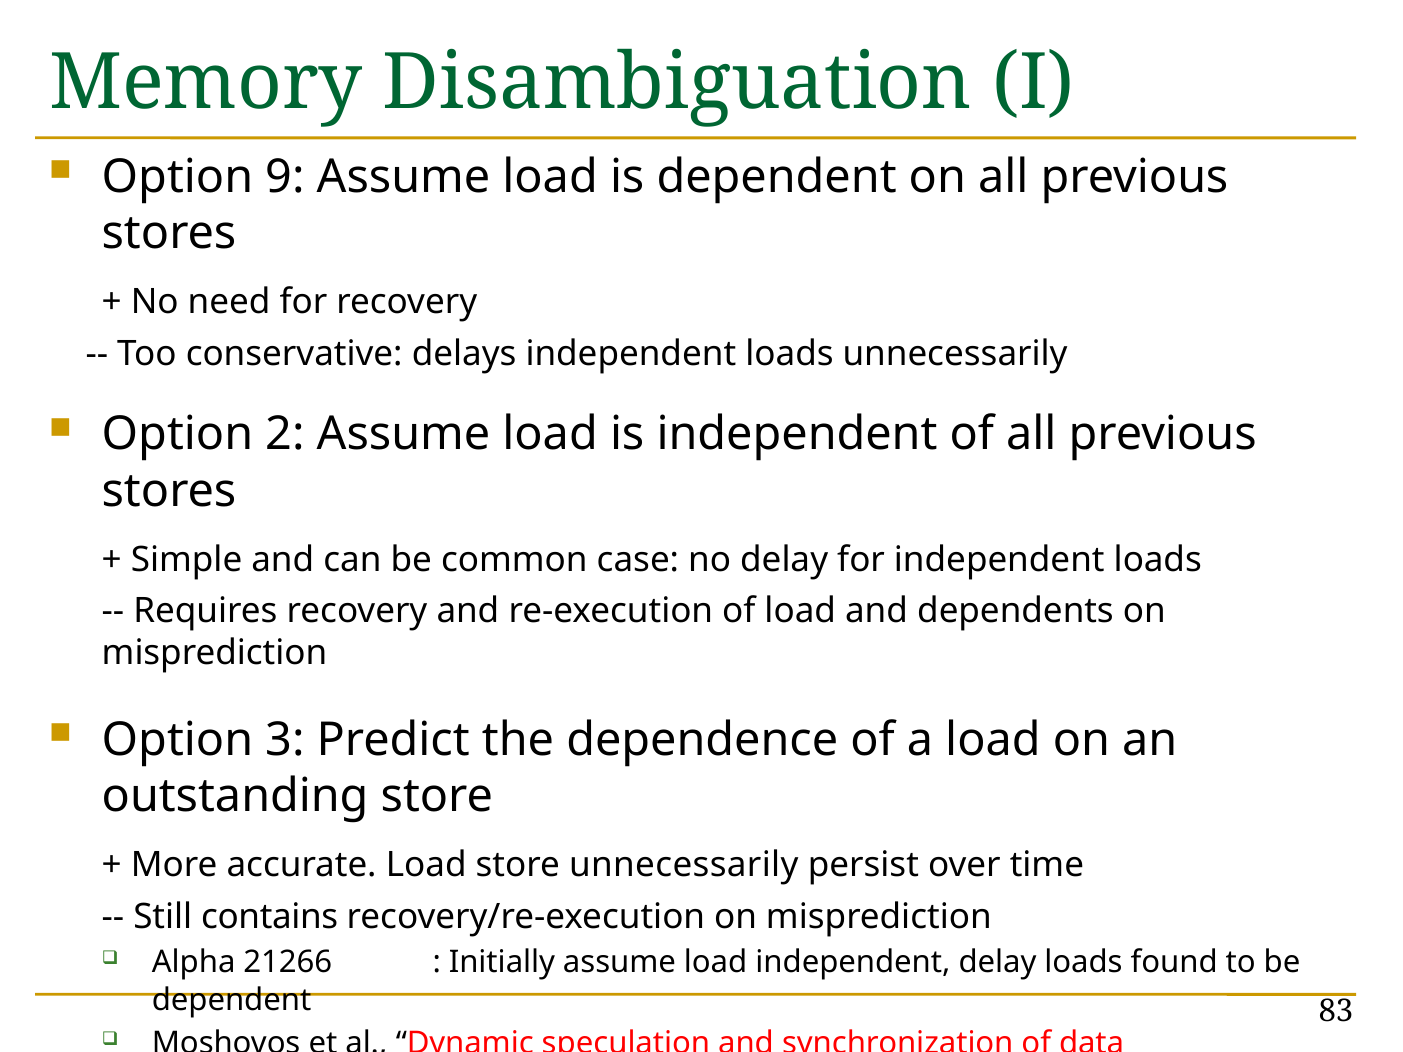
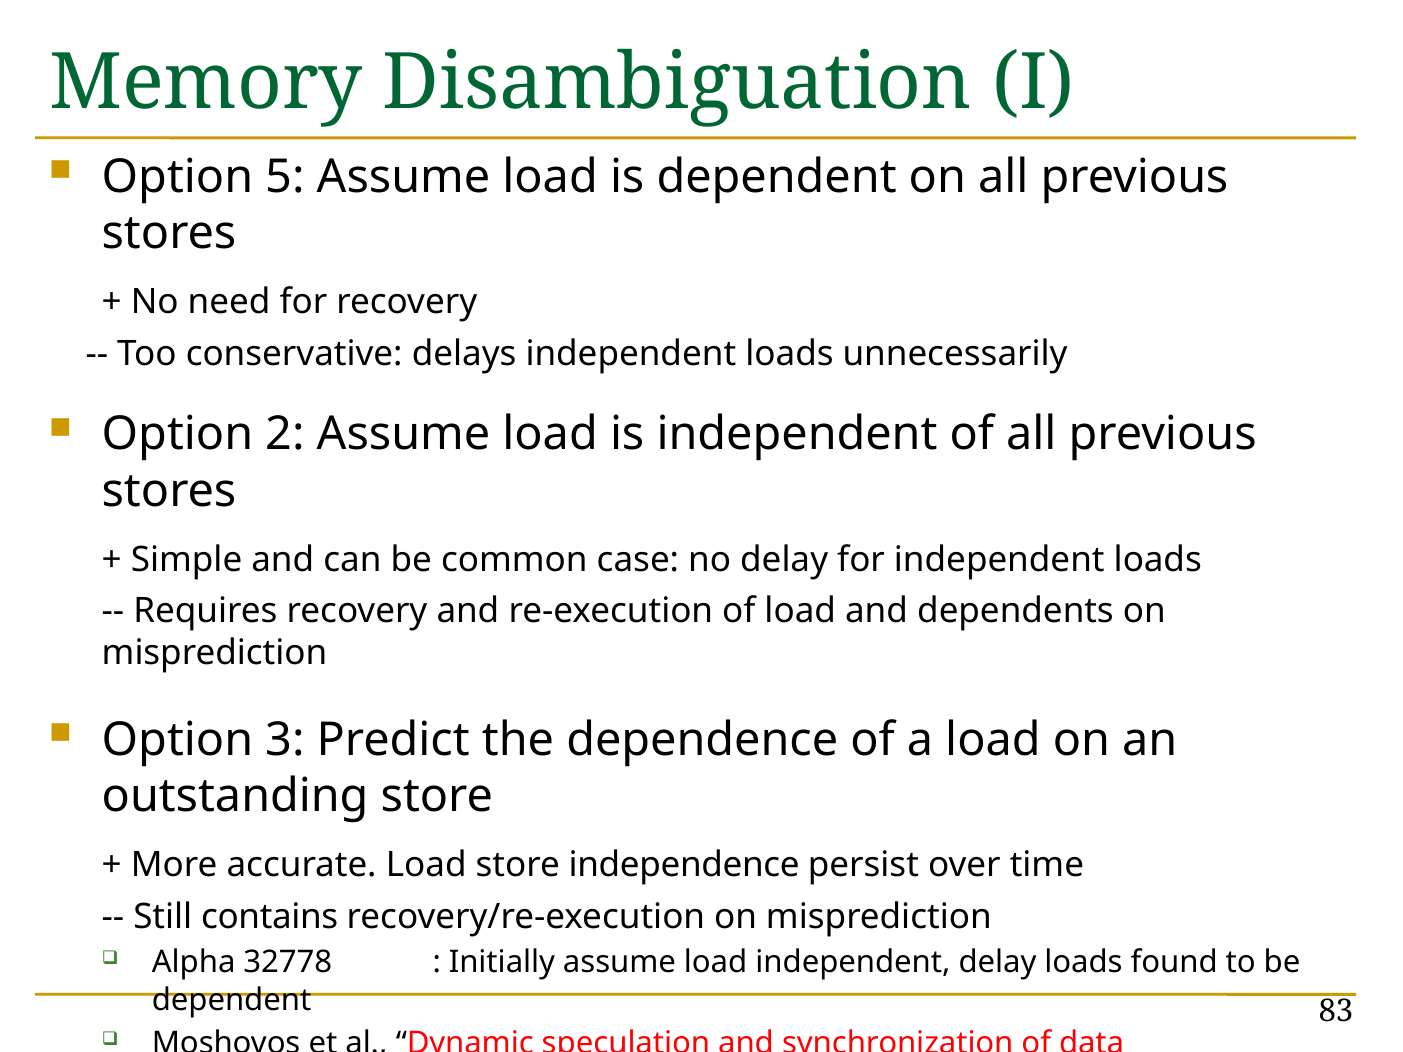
9: 9 -> 5 (285, 177)
store unnecessarily: unnecessarily -> independence (684, 866)
21266: 21266 -> 32778 (288, 963)
